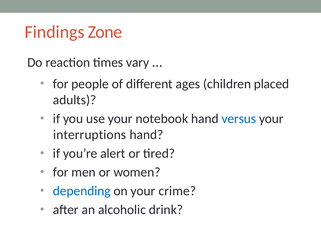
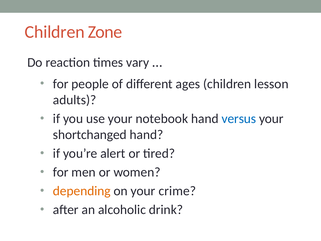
Findings: Findings -> Children (55, 32)
placed: placed -> lesson (271, 84)
interruptions: interruptions -> shortchanged (90, 135)
depending colour: blue -> orange (82, 191)
